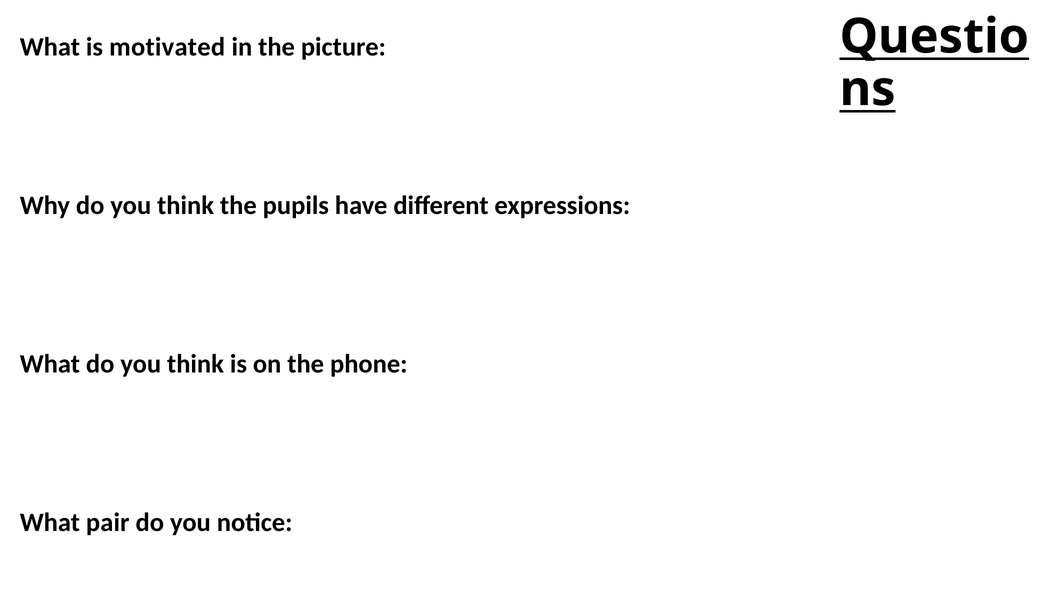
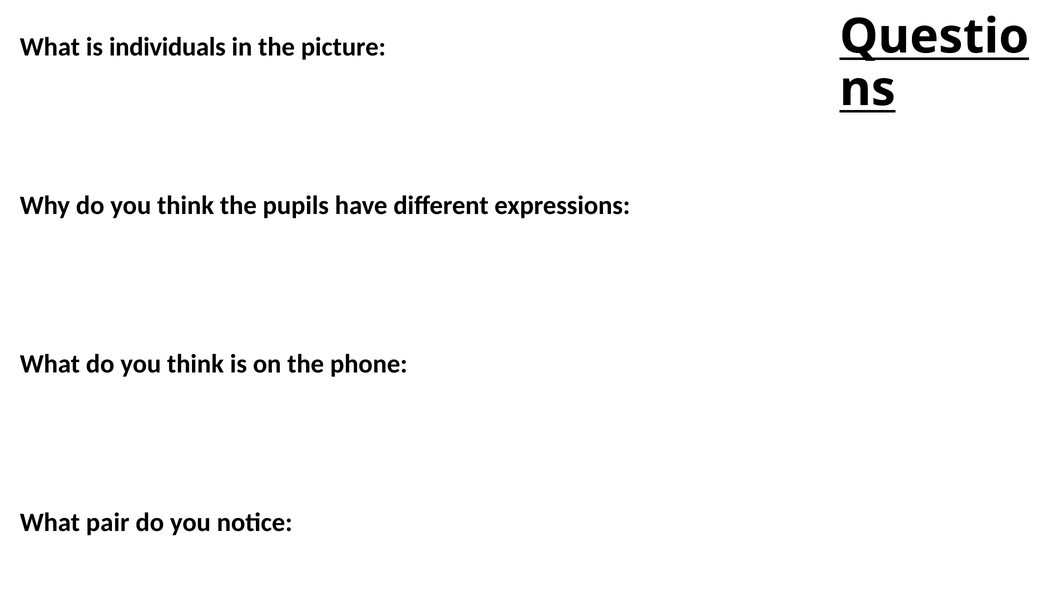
motivated: motivated -> individuals (167, 47)
